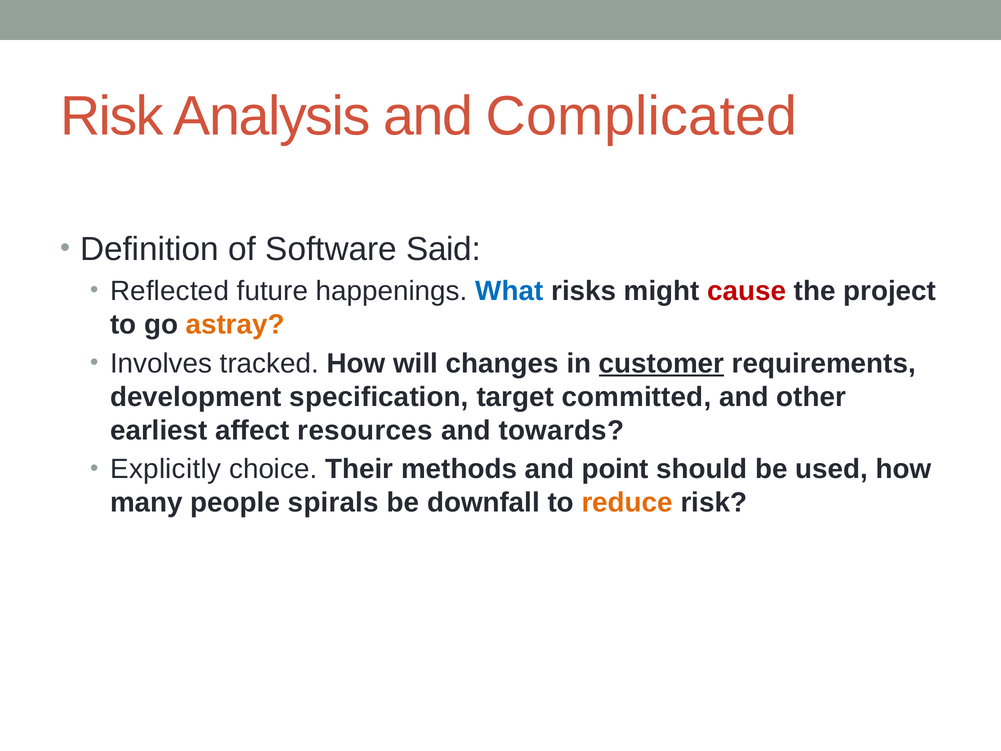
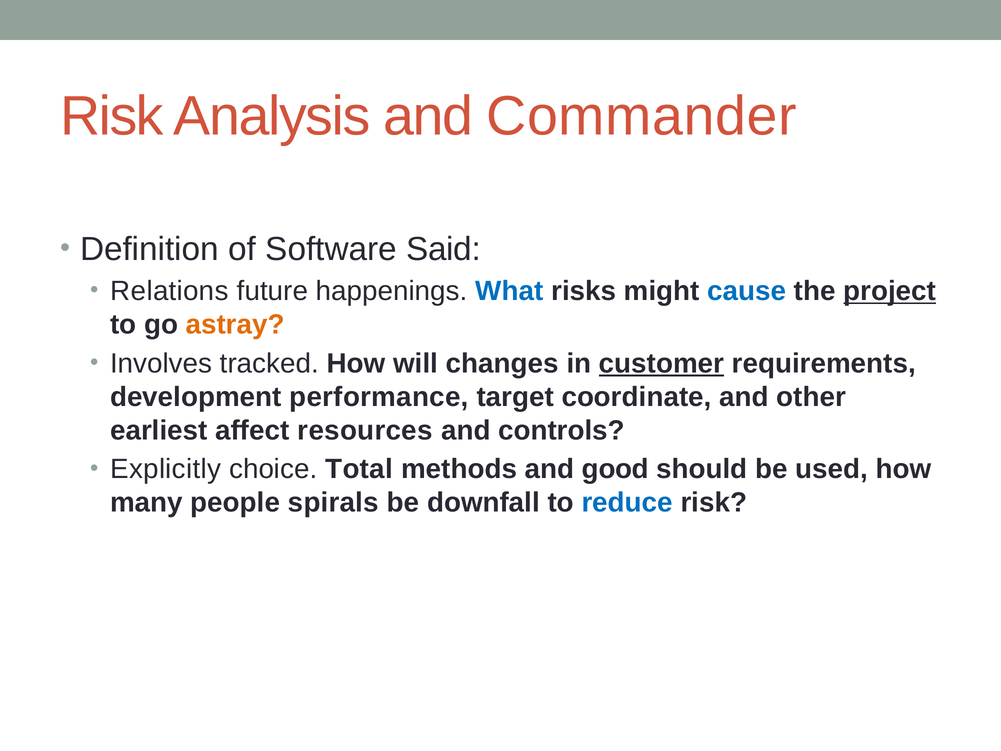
Complicated: Complicated -> Commander (641, 116)
Reflected: Reflected -> Relations (170, 291)
cause colour: red -> blue (747, 291)
project underline: none -> present (890, 291)
specification: specification -> performance (379, 397)
committed: committed -> coordinate (637, 397)
towards: towards -> controls (562, 430)
Their: Their -> Total (359, 469)
point: point -> good (615, 469)
reduce colour: orange -> blue (627, 503)
